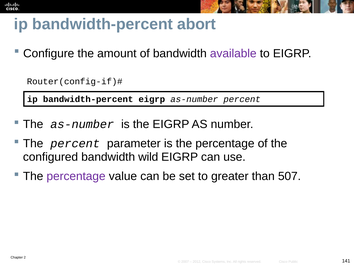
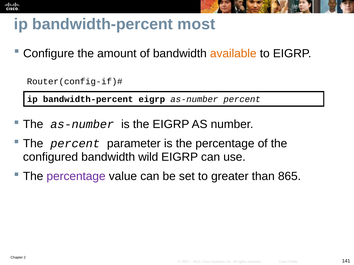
abort: abort -> most (196, 24)
available colour: purple -> orange (233, 54)
507: 507 -> 865 (289, 177)
